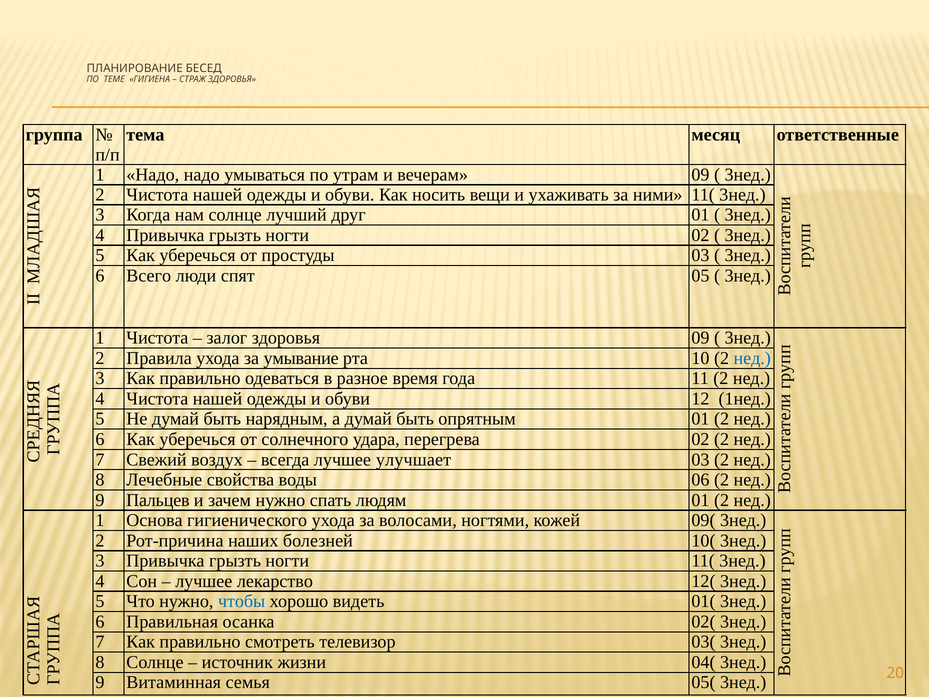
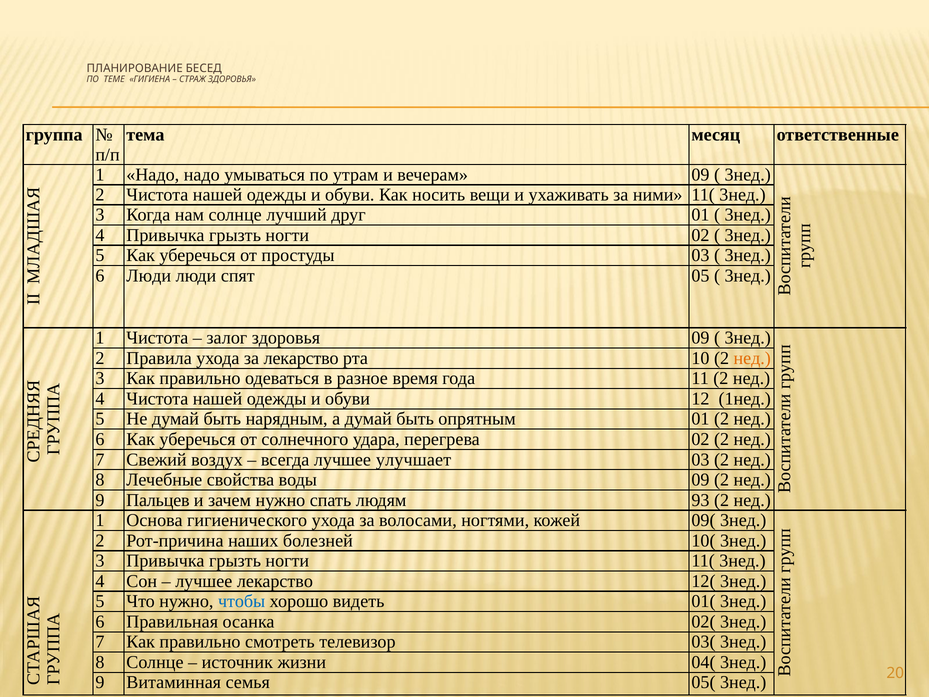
6 Всего: Всего -> Люди (149, 276)
за умывание: умывание -> лекарство (301, 358)
нед colour: blue -> orange (752, 358)
воды 06: 06 -> 09 (701, 480)
людям 01: 01 -> 93 (701, 500)
